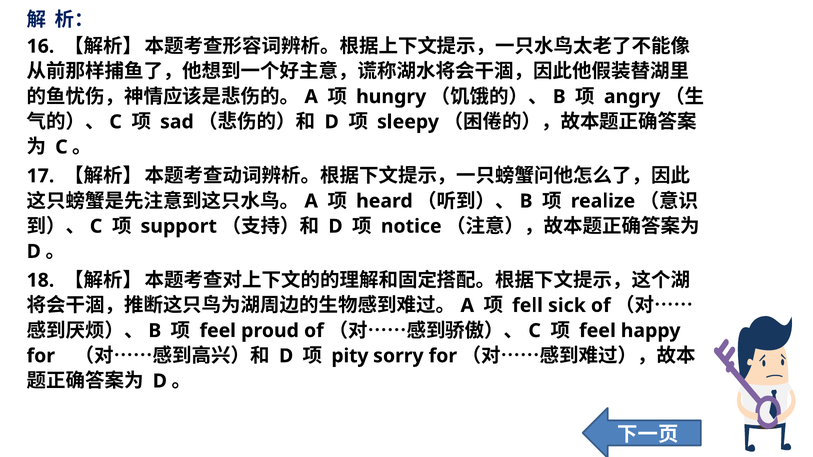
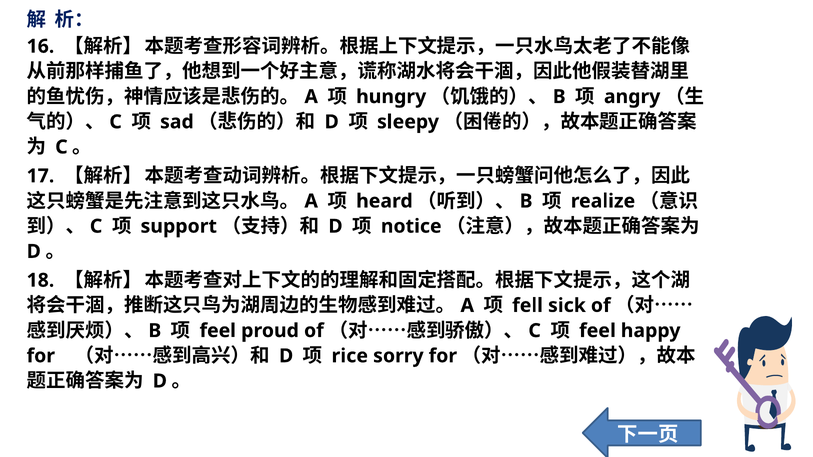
pity: pity -> rice (350, 356)
